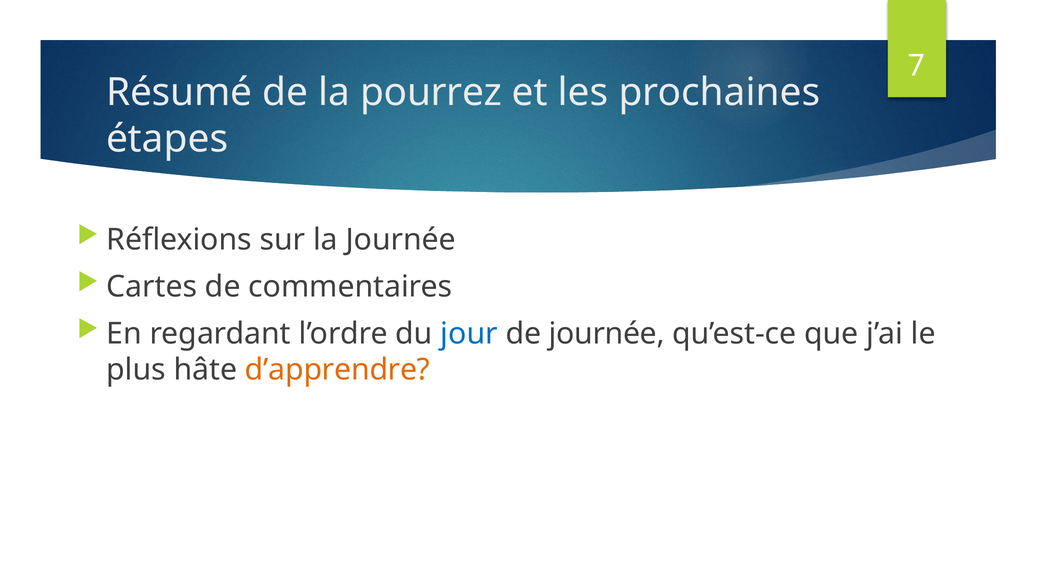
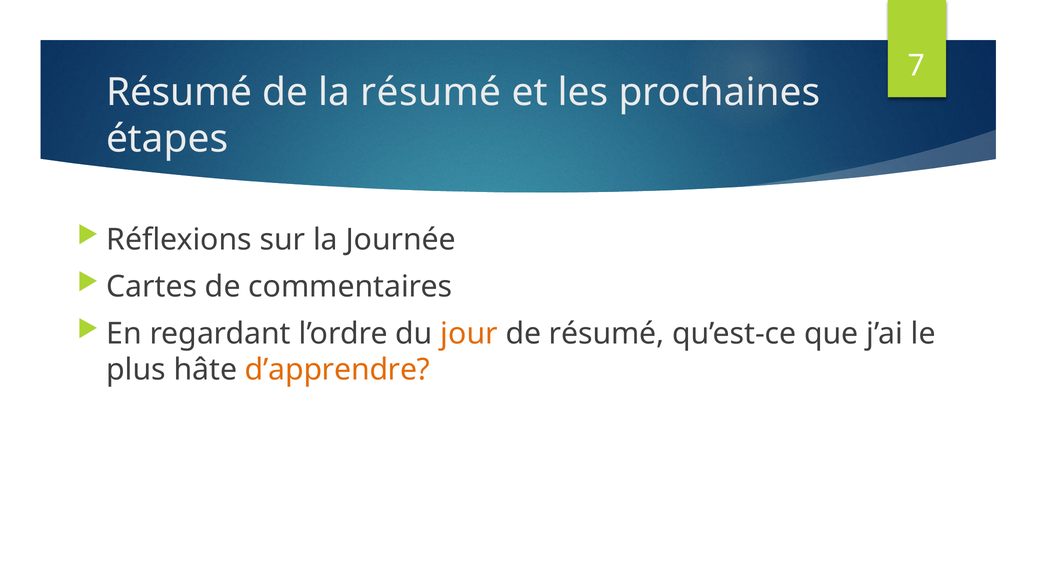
la pourrez: pourrez -> résumé (431, 92)
jour colour: blue -> orange (469, 334)
de journée: journée -> résumé (607, 334)
